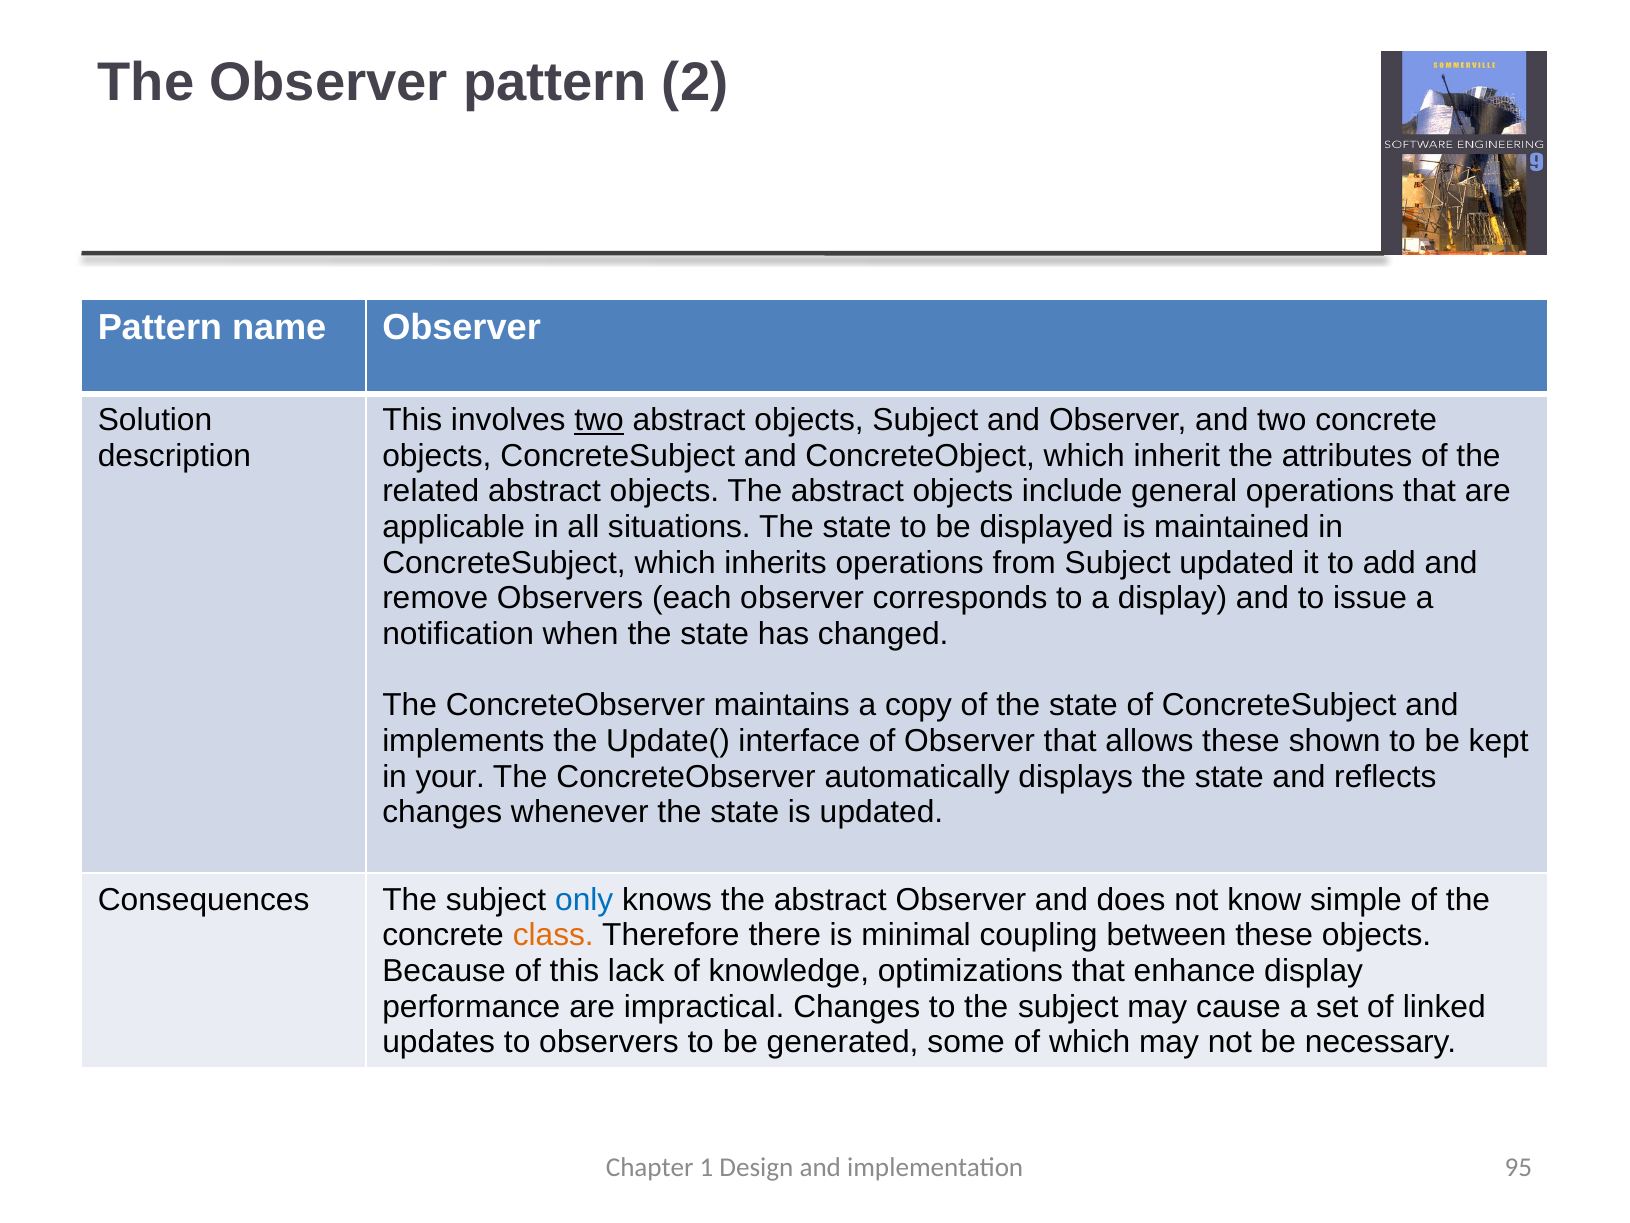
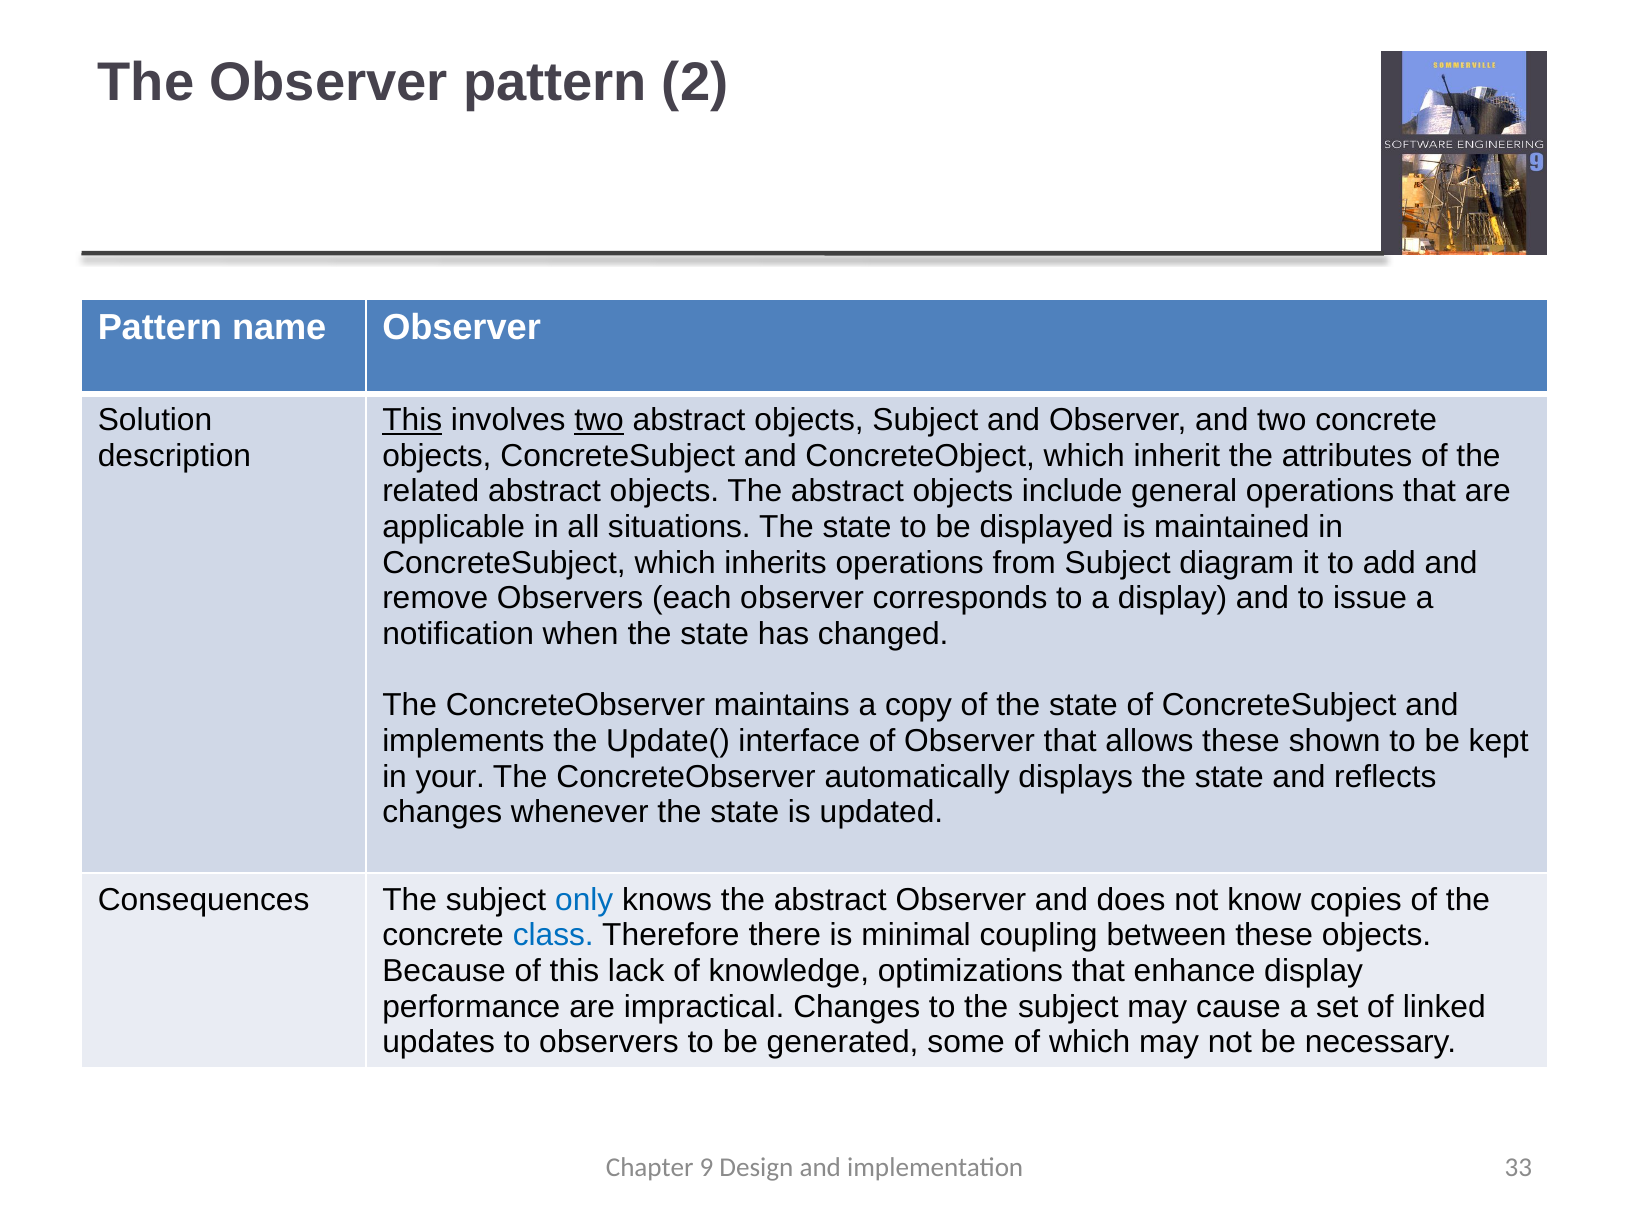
This underline: none -> present (412, 420)
Subject updated: updated -> diagram (1237, 563)
simple: simple -> copies (1356, 899)
class colour: orange -> blue (553, 935)
1: 1 -> 9 (706, 1167)
95: 95 -> 33 (1518, 1167)
